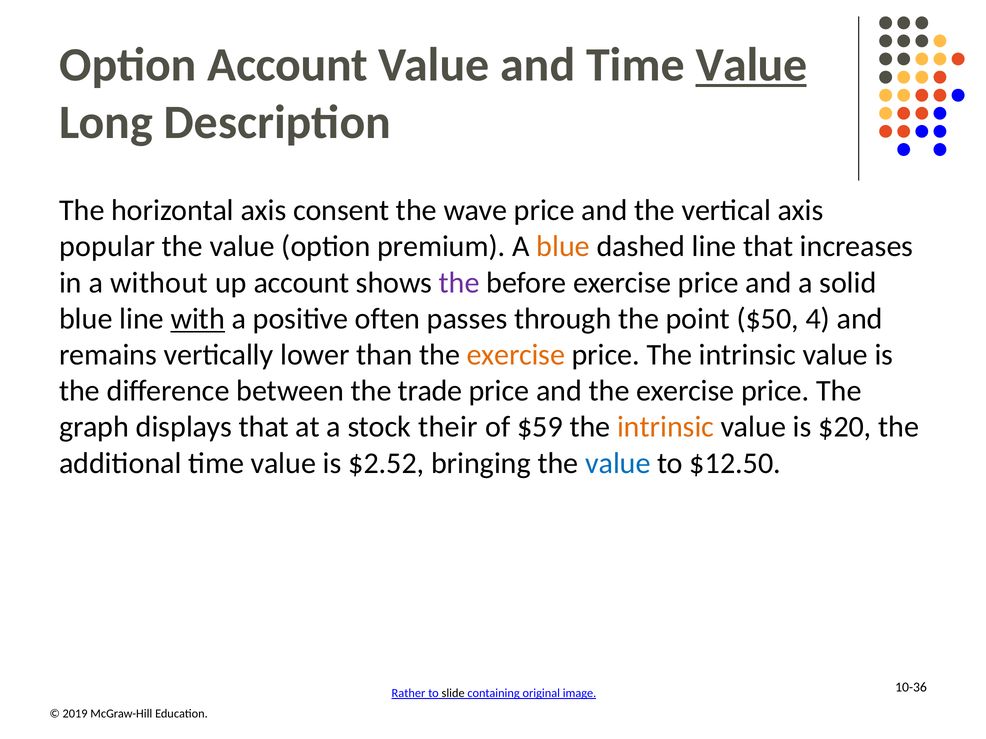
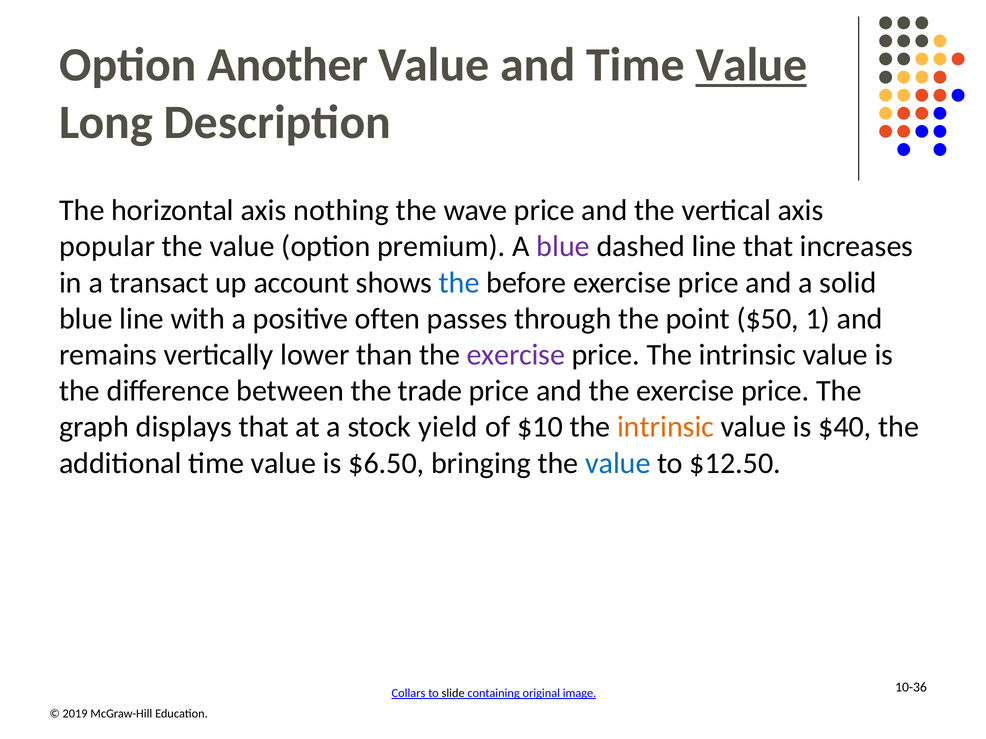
Option Account: Account -> Another (288, 65)
consent: consent -> nothing (341, 211)
blue colour: orange -> purple (563, 247)
without: without -> transact (159, 283)
the colour: purple -> blue (459, 283)
with underline: present -> none (198, 319)
4: 4 -> 1 (818, 319)
exercise colour: orange -> purple (516, 355)
their: their -> yield (448, 427)
$59: $59 -> $10 (540, 427)
$20: $20 -> $40 (845, 427)
$2.52: $2.52 -> $6.50 (386, 463)
Rather: Rather -> Collars (409, 694)
